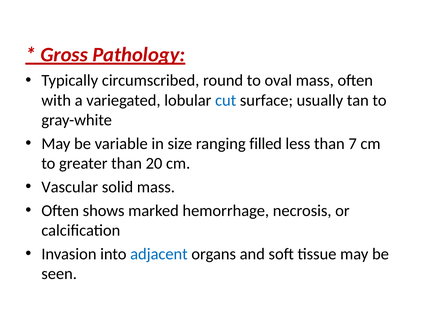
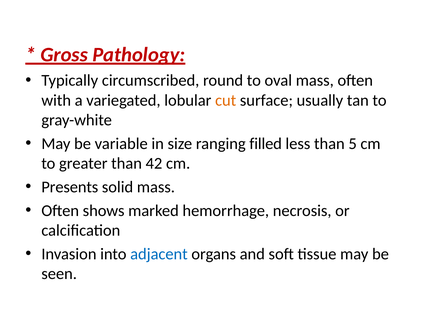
cut colour: blue -> orange (226, 100)
7: 7 -> 5 (353, 144)
20: 20 -> 42 (154, 164)
Vascular: Vascular -> Presents (70, 187)
